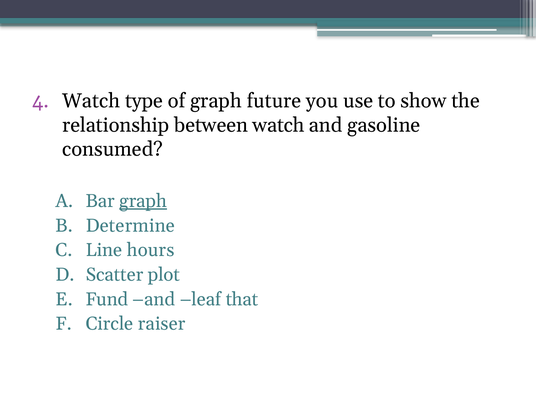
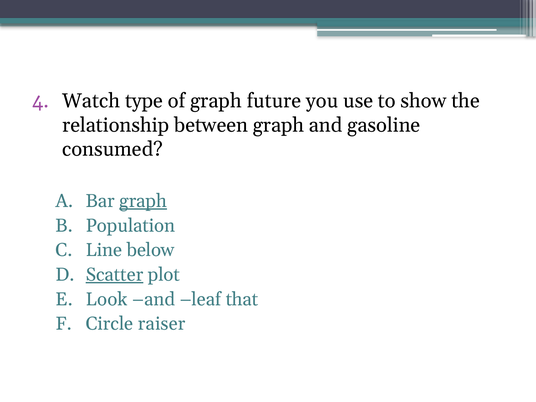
between watch: watch -> graph (278, 125)
Determine: Determine -> Population (130, 226)
hours: hours -> below (151, 250)
Scatter underline: none -> present (114, 275)
Fund: Fund -> Look (107, 299)
